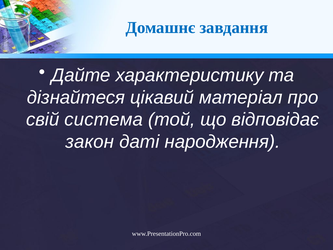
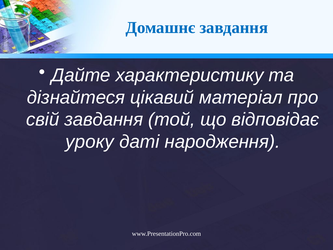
свій система: система -> завдання (104, 120)
закон: закон -> уроку (90, 142)
